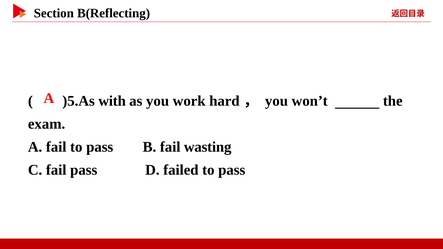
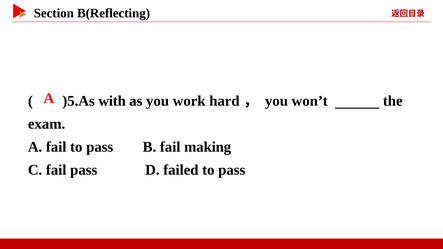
wasting: wasting -> making (208, 147)
